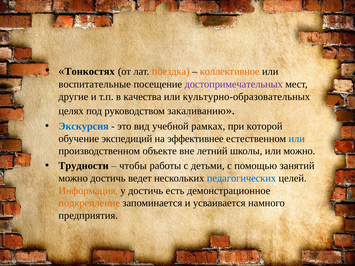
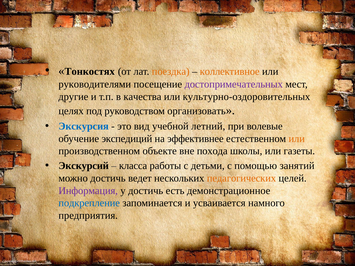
воспитательные: воспитательные -> руководителями (95, 84)
культурно-образовательных: культурно-образовательных -> культурно-оздоровительных (246, 97)
закаливанию: закаливанию -> организовать (197, 111)
рамках: рамках -> летний (208, 126)
которой: которой -> волевые (265, 126)
или colour: blue -> orange (297, 139)
летний: летний -> похода (212, 151)
или можно: можно -> газеты (299, 151)
Трудности: Трудности -> Экскурсий (84, 166)
чтобы: чтобы -> класса (133, 166)
педагогических colour: blue -> orange (241, 178)
Информация colour: orange -> purple (88, 191)
подкрепление colour: orange -> blue (89, 203)
